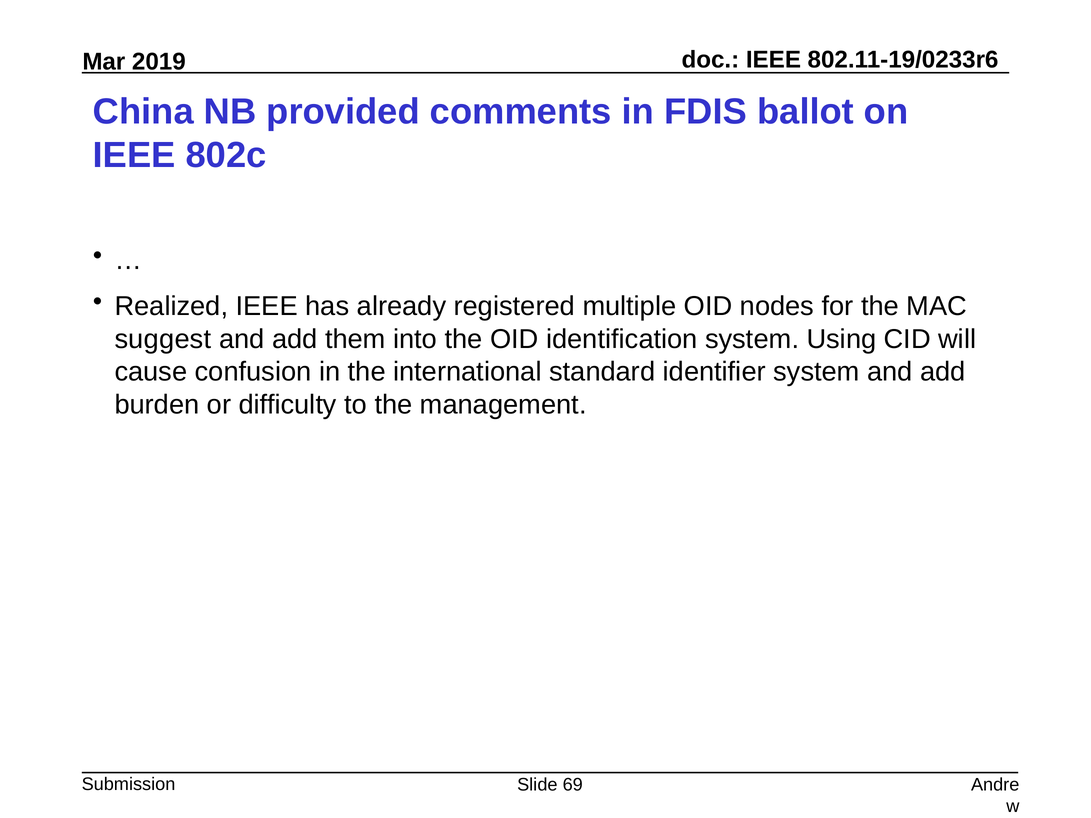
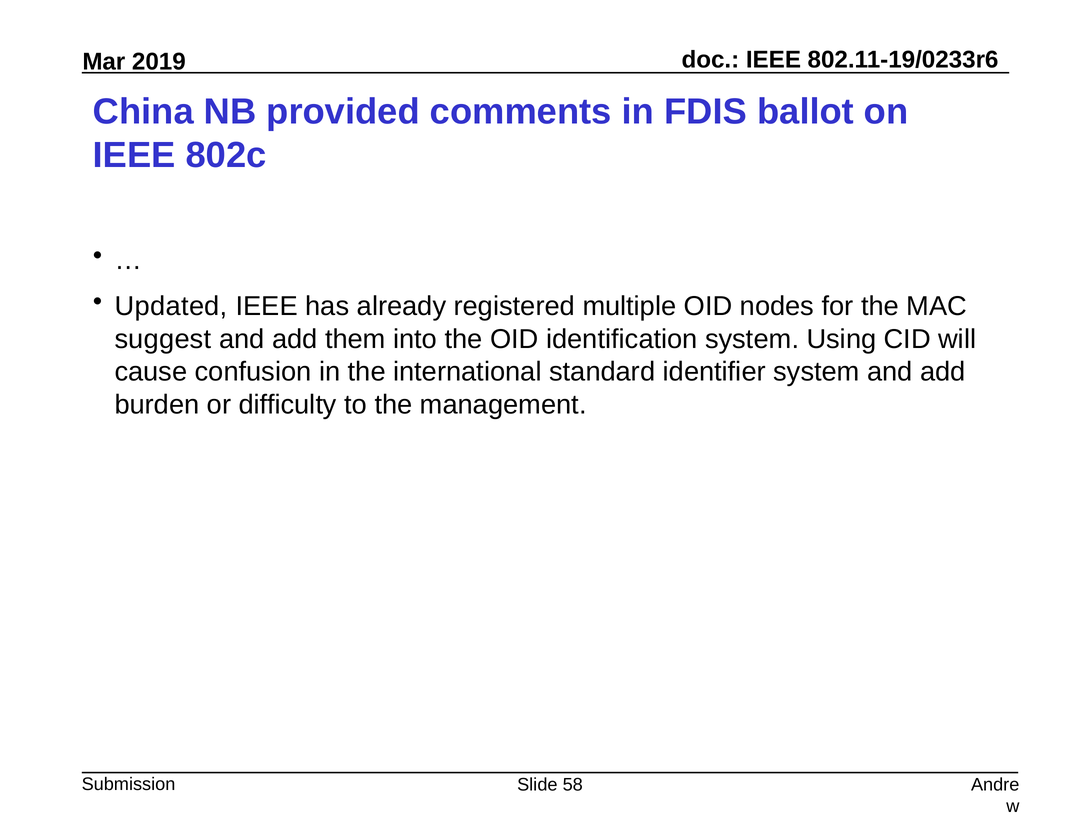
Realized: Realized -> Updated (171, 307)
69: 69 -> 58 (573, 785)
